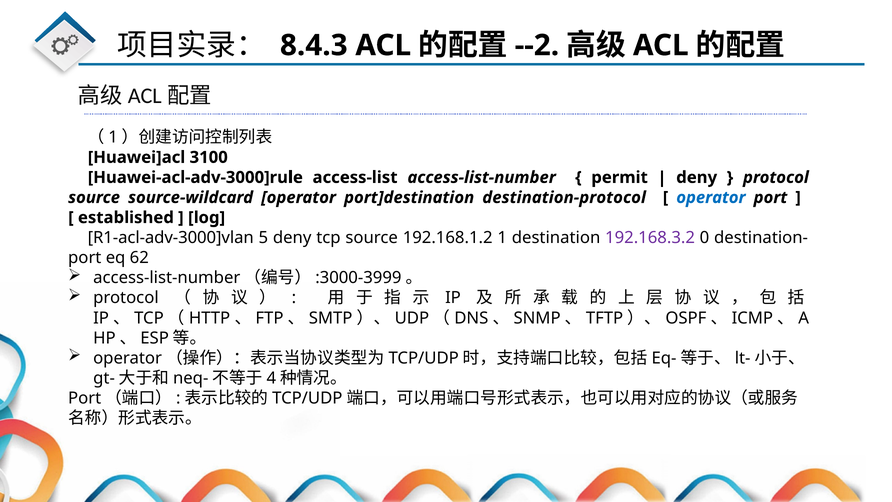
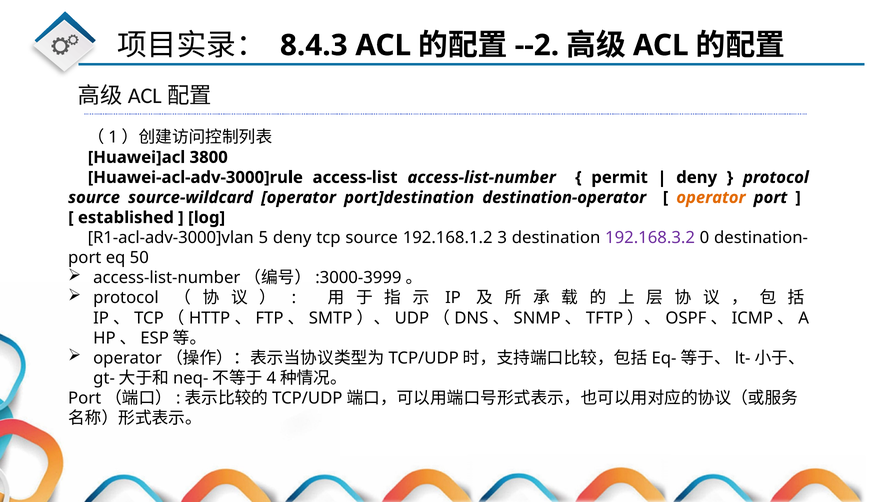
3100: 3100 -> 3800 (209, 157)
destination-protocol: destination-protocol -> destination-operator (564, 197)
operator colour: blue -> orange (711, 197)
1: 1 -> 3 (502, 238)
62: 62 -> 50 (139, 258)
